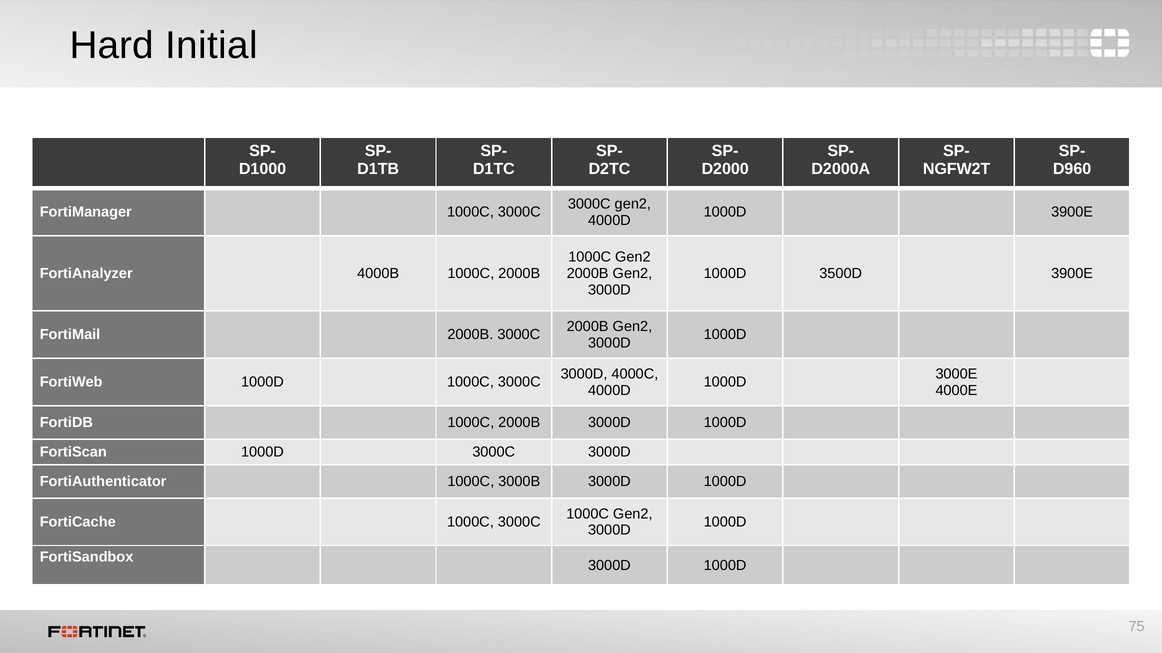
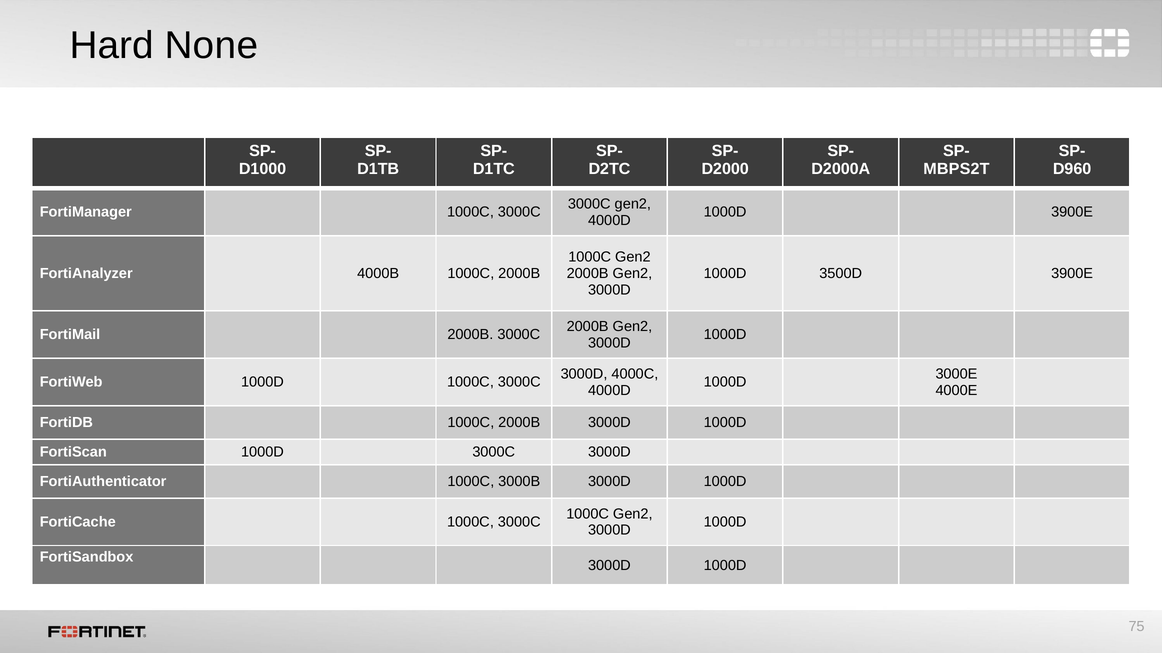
Initial: Initial -> None (211, 46)
NGFW2T: NGFW2T -> MBPS2T (956, 169)
